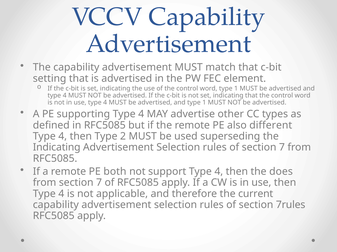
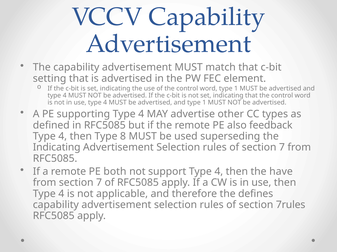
different: different -> feedback (271, 126)
2: 2 -> 8 (123, 137)
does: does -> have (281, 172)
current: current -> defines (256, 194)
